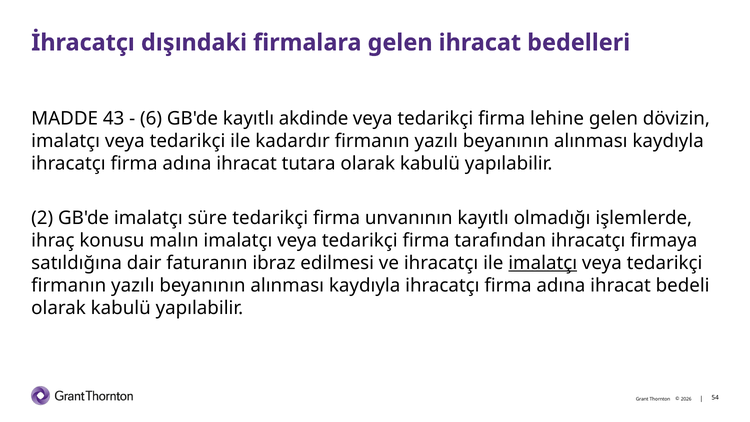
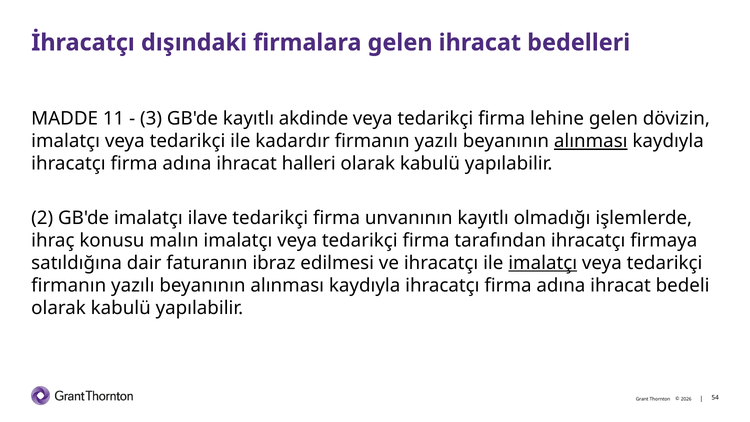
43: 43 -> 11 (114, 119)
6: 6 -> 3 (151, 119)
alınması underline: none -> present (591, 141)
tutara: tutara -> halleri (309, 164)
süre: süre -> ilave (208, 218)
